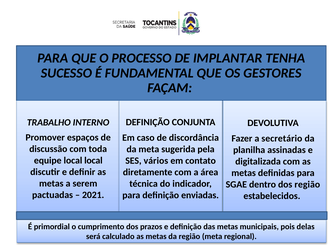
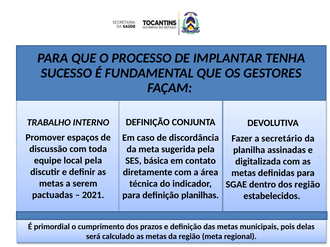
local local: local -> pela (93, 161)
vários: vários -> básica (156, 161)
enviadas: enviadas -> planilhas (200, 196)
